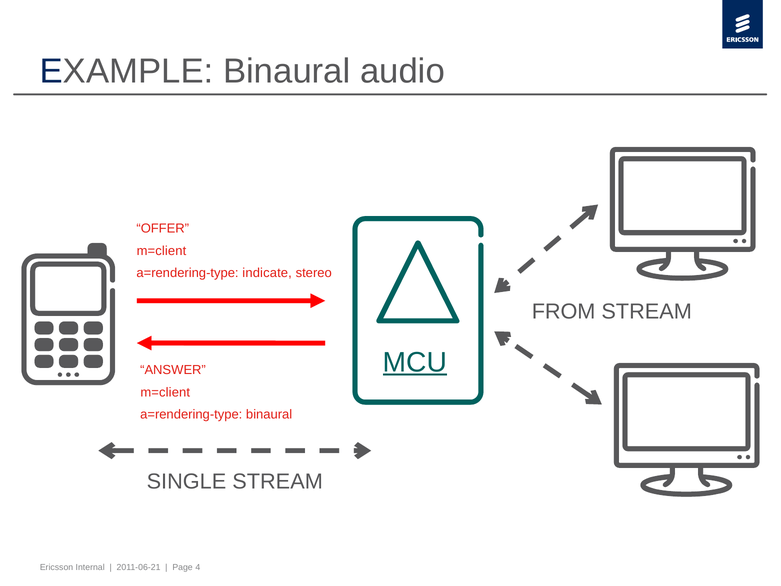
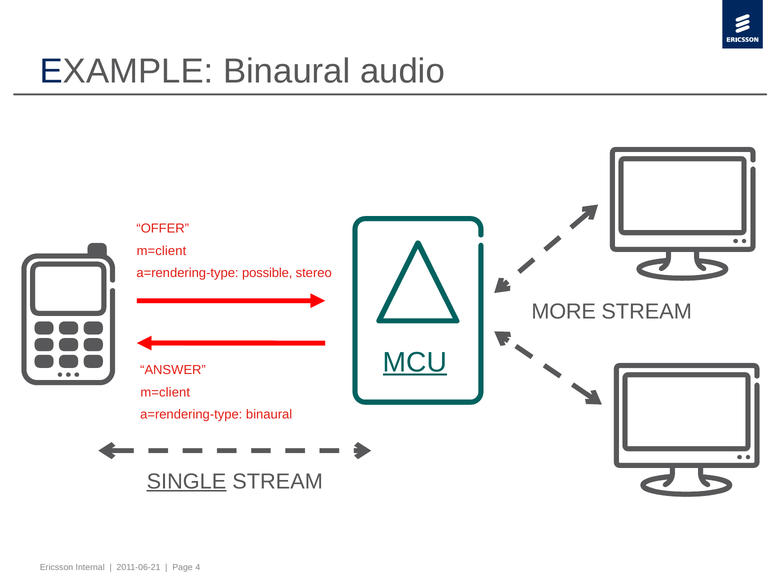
indicate: indicate -> possible (267, 273)
FROM: FROM -> MORE (564, 311)
SINGLE underline: none -> present (186, 481)
